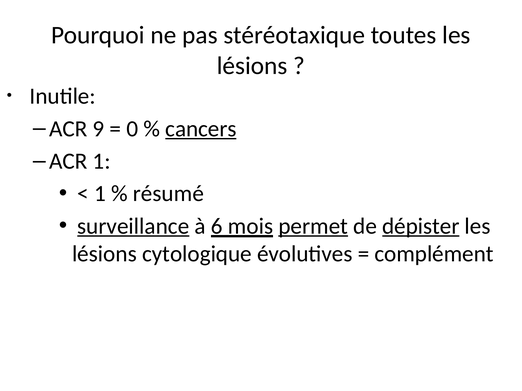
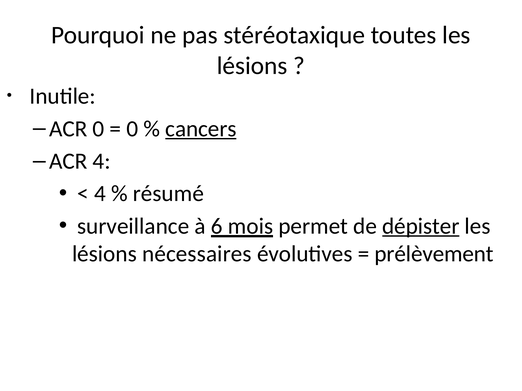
ACR 9: 9 -> 0 (99, 129)
ACR 1: 1 -> 4 (102, 161)
1: 1 -> 4 (100, 194)
surveillance underline: present -> none (133, 226)
permet underline: present -> none (313, 226)
cytologique: cytologique -> nécessaires (197, 254)
complément: complément -> prélèvement (434, 254)
